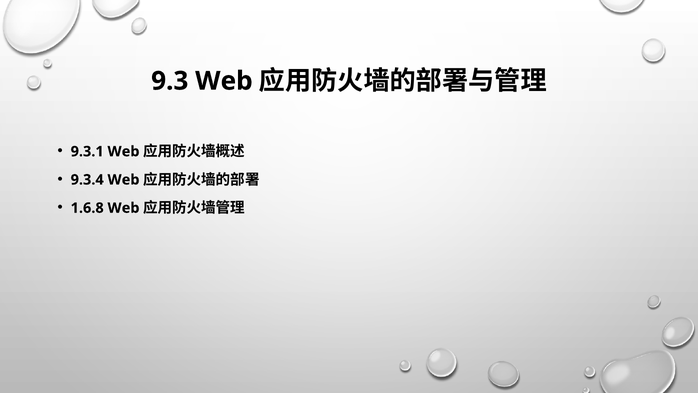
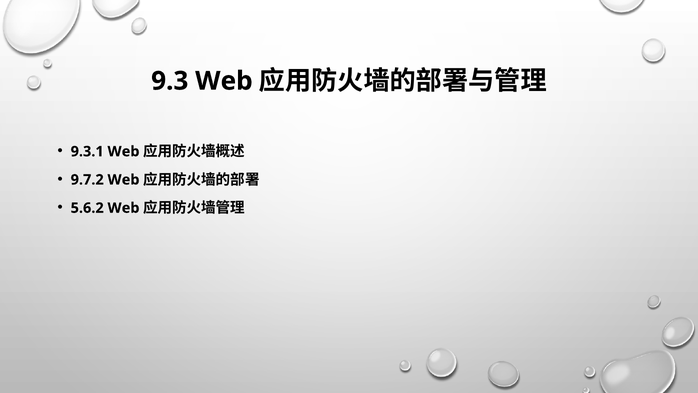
9.3.4: 9.3.4 -> 9.7.2 (87, 180)
1.6.8: 1.6.8 -> 5.6.2 (87, 208)
